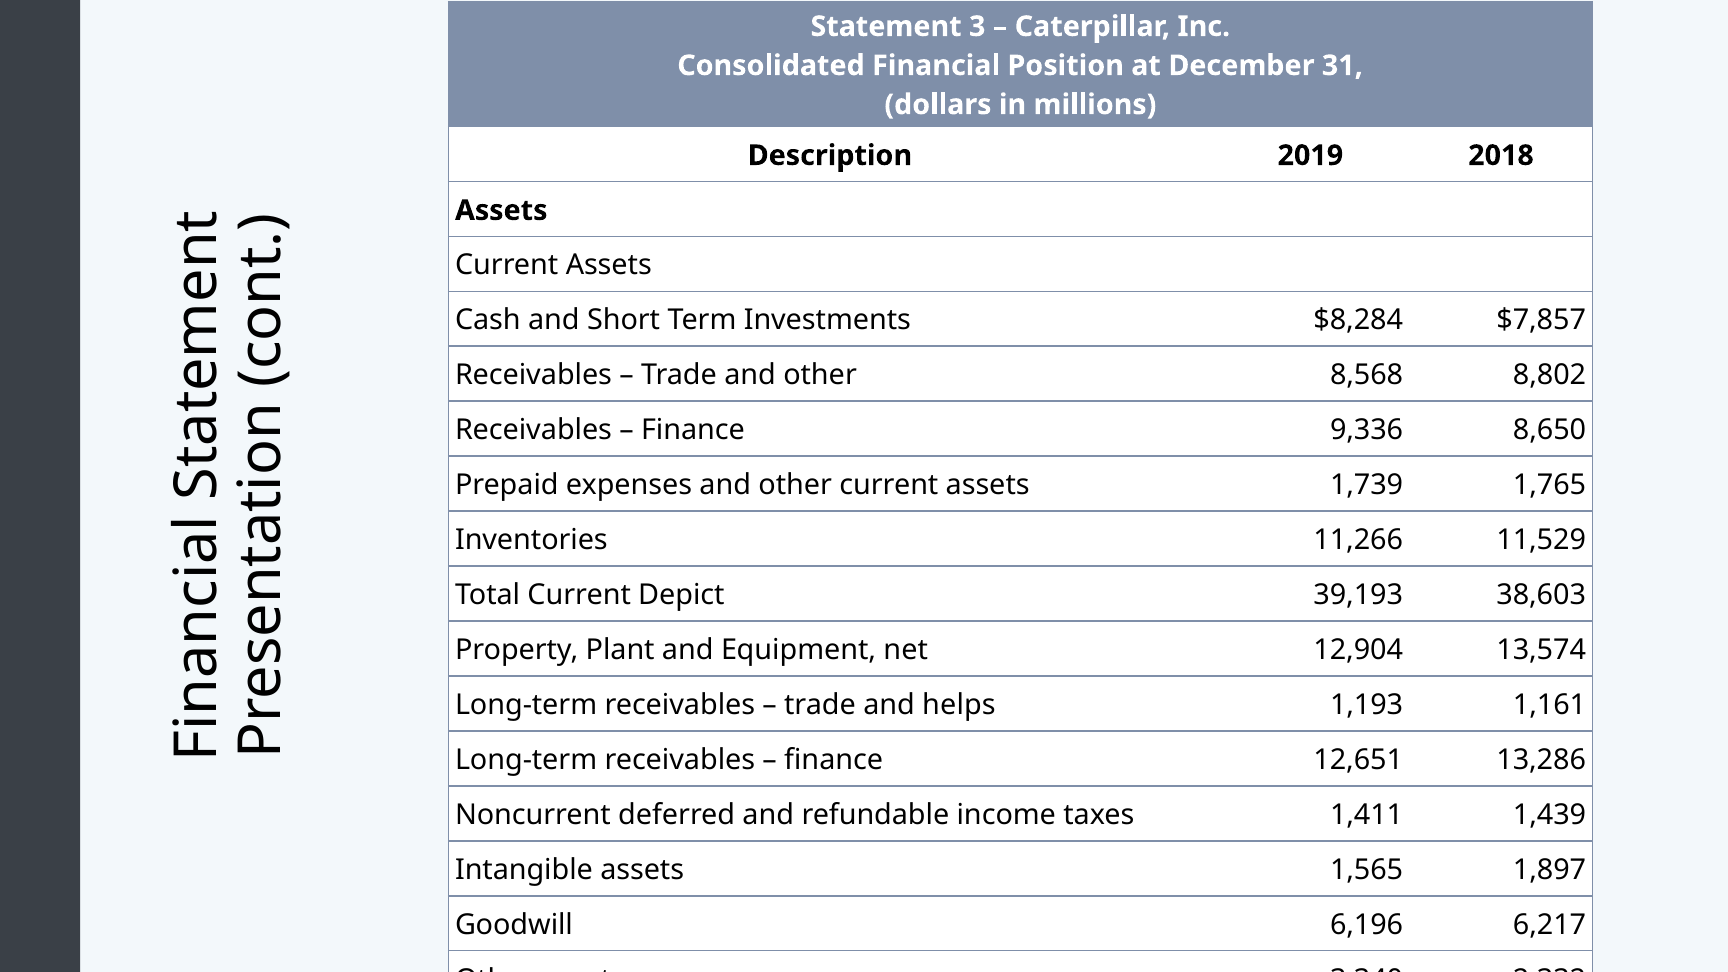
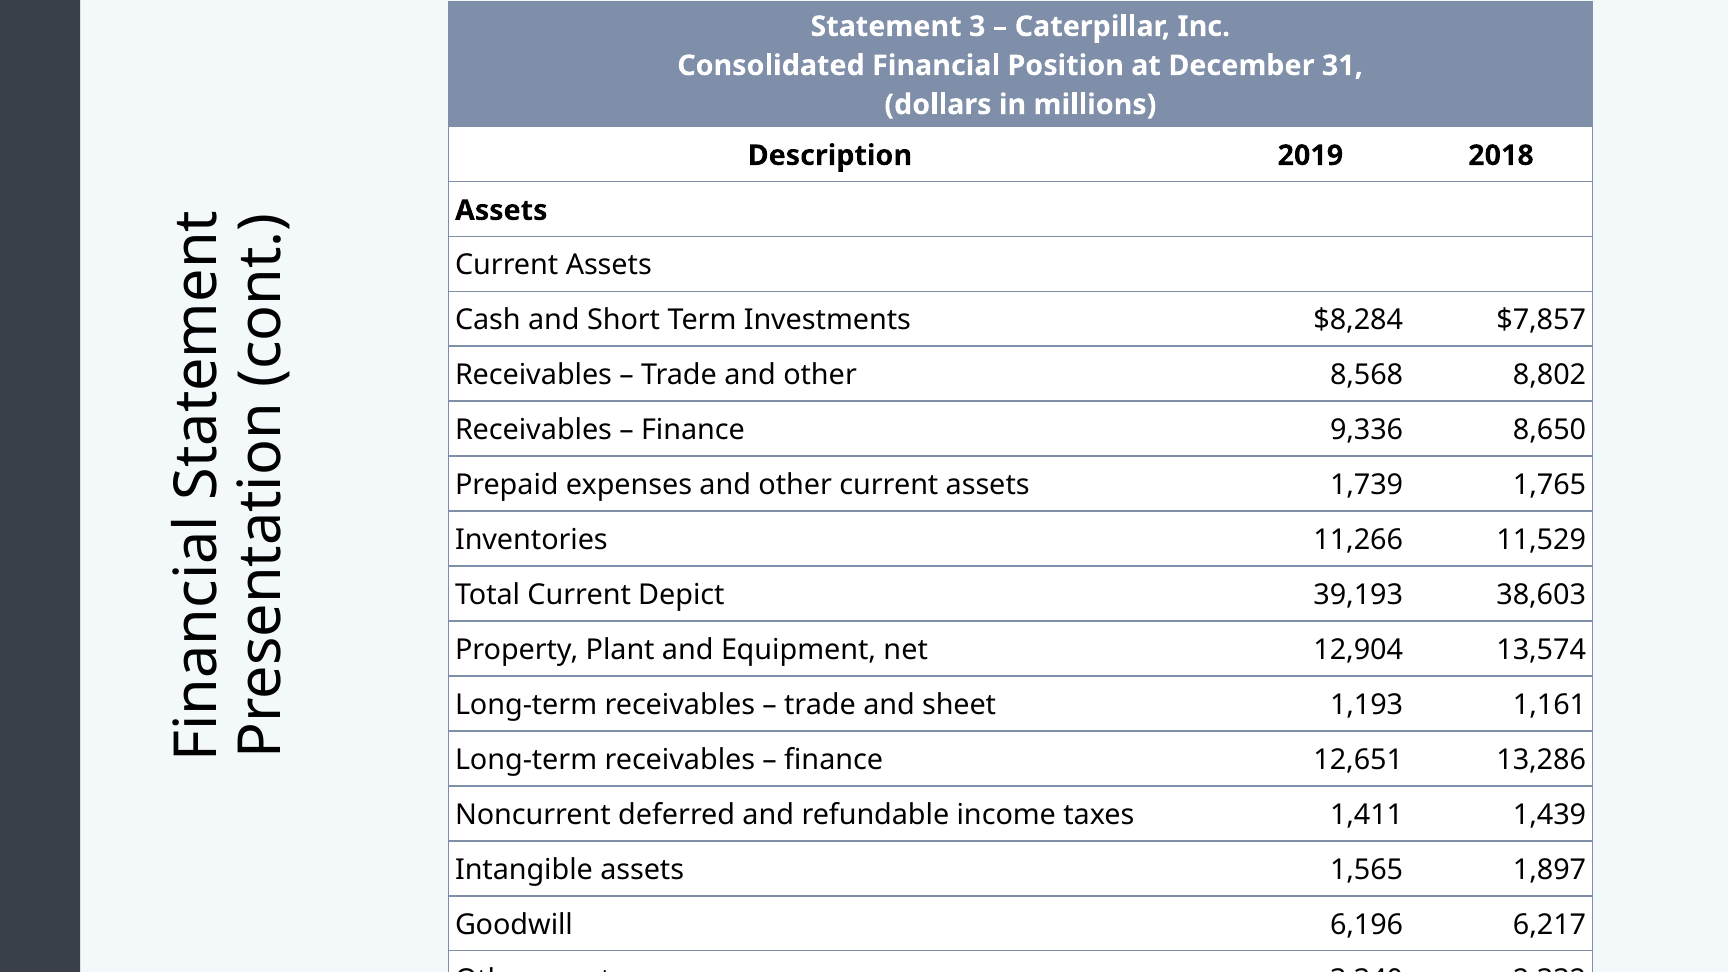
helps: helps -> sheet (959, 705)
